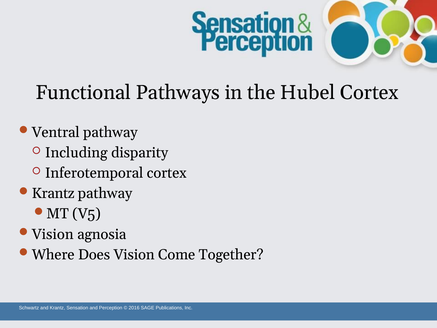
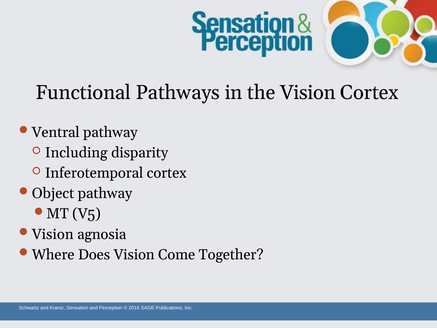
the Hubel: Hubel -> Vision (308, 93)
Krantz: Krantz -> Object (53, 193)
